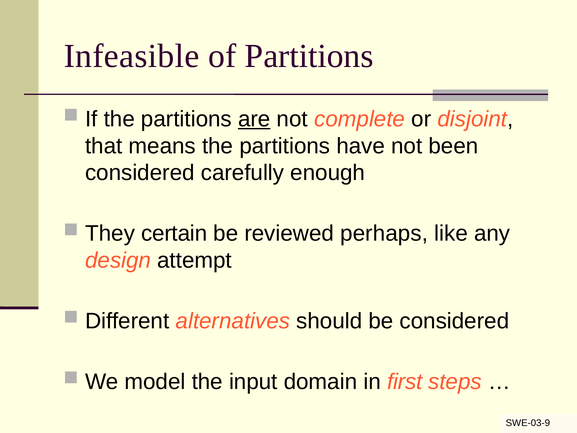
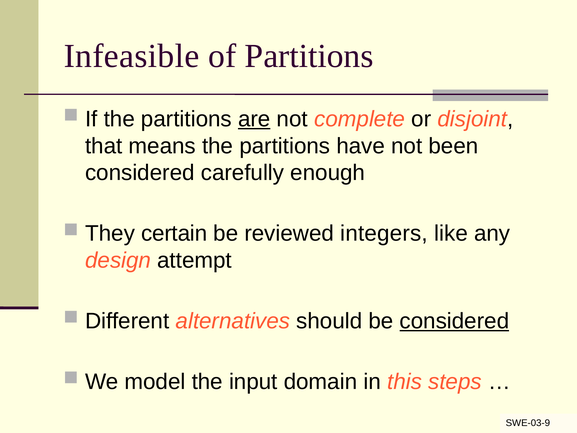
perhaps: perhaps -> integers (384, 233)
considered underline: none -> present (454, 321)
first: first -> this (405, 381)
